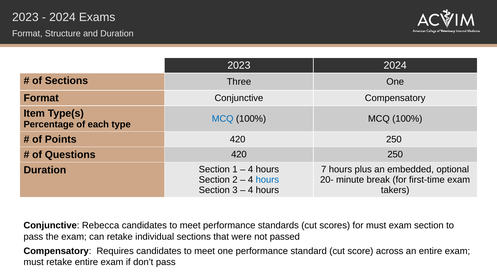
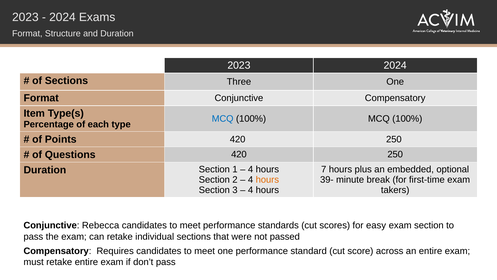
hours colour: blue -> orange (267, 179)
20-: 20- -> 39- (327, 179)
for must: must -> easy (376, 225)
